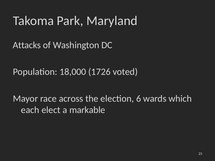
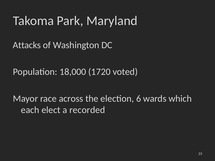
1726: 1726 -> 1720 (99, 72)
markable: markable -> recorded (87, 110)
